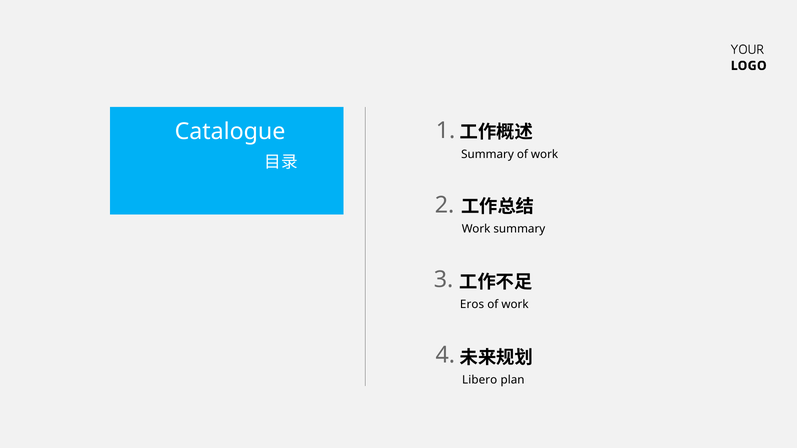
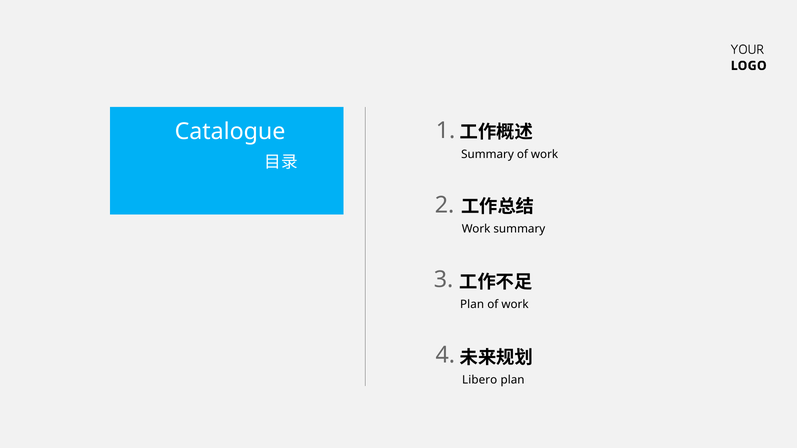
Eros: Eros -> Plan (472, 305)
